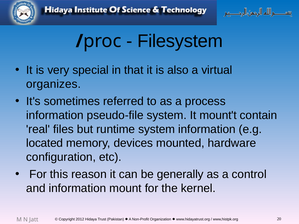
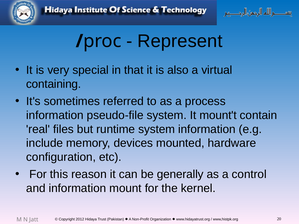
Filesystem: Filesystem -> Represent (180, 41)
organizes: organizes -> containing (54, 84)
located: located -> include (45, 143)
